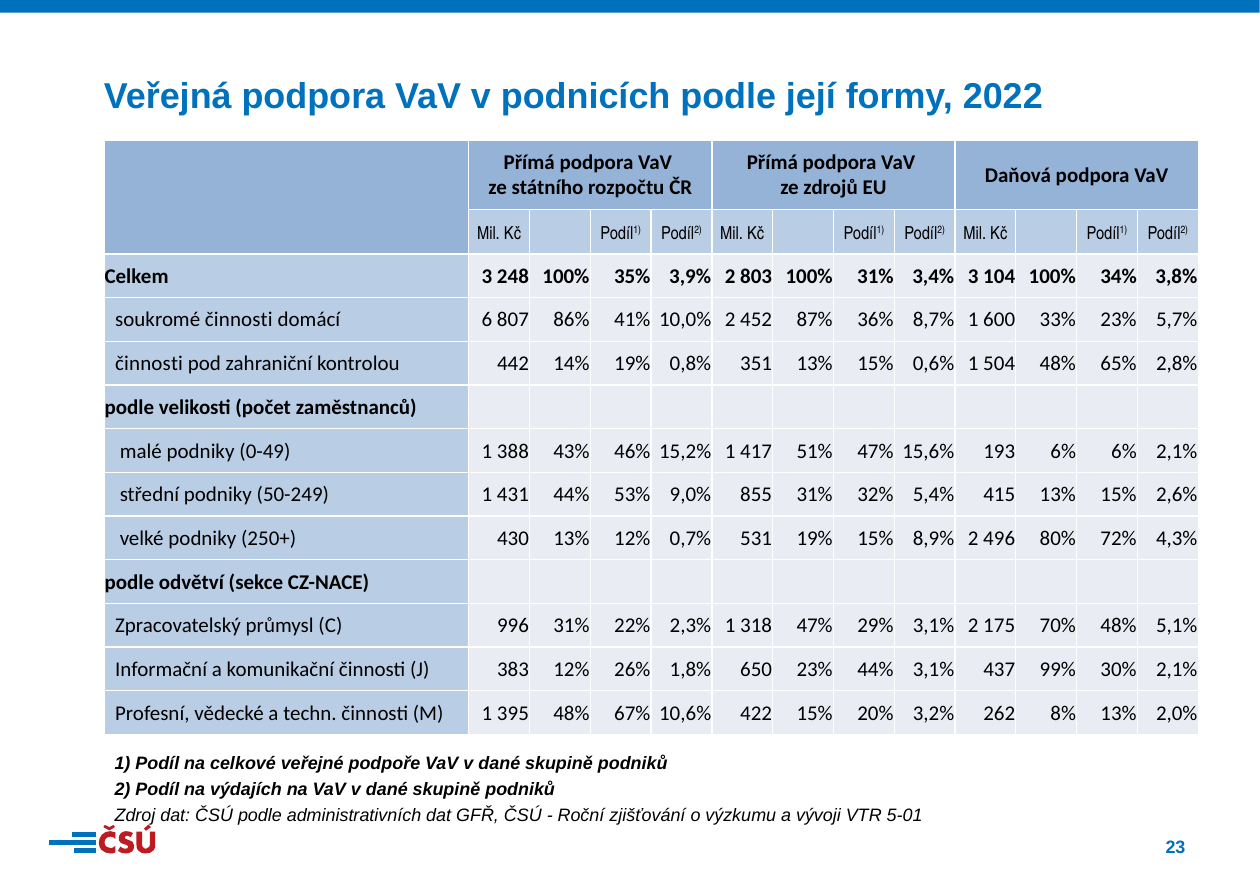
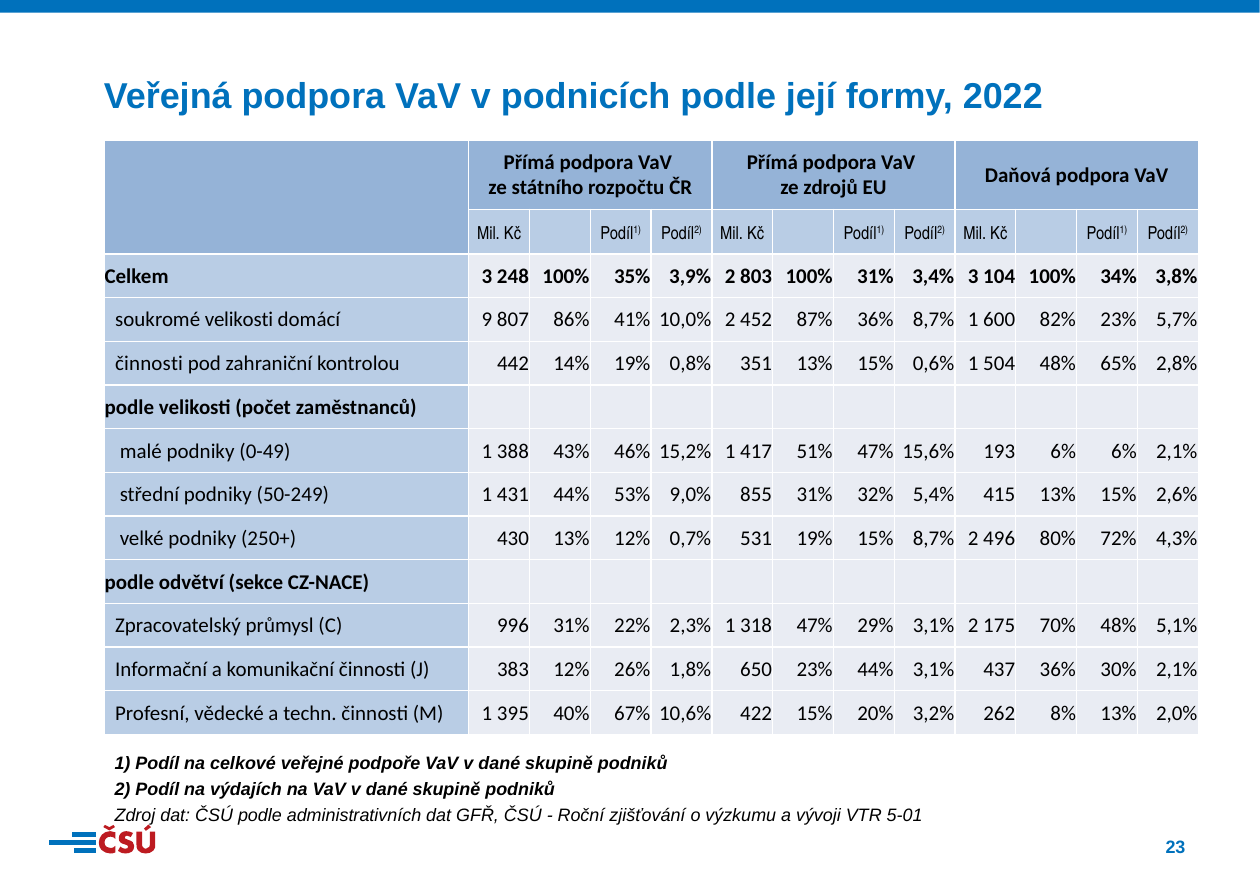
soukromé činnosti: činnosti -> velikosti (239, 320)
6: 6 -> 9 (487, 320)
33%: 33% -> 82% (1058, 320)
15% 8,9%: 8,9% -> 8,7% (934, 539)
437 99%: 99% -> 36% (1058, 670)
395 48%: 48% -> 40% (571, 713)
